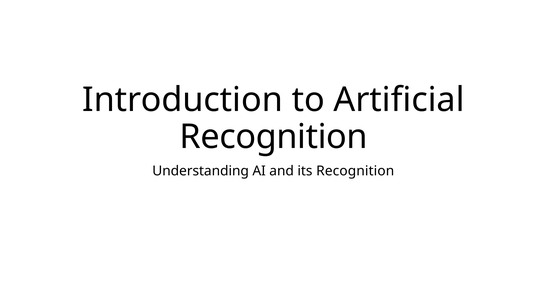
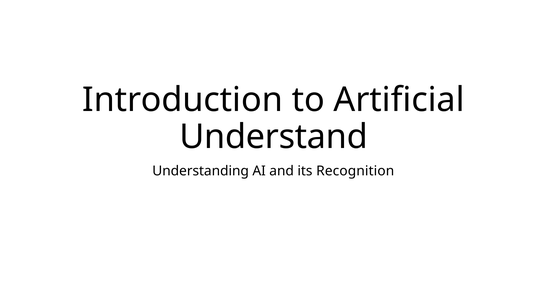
Recognition: Recognition -> Understand (274, 137)
